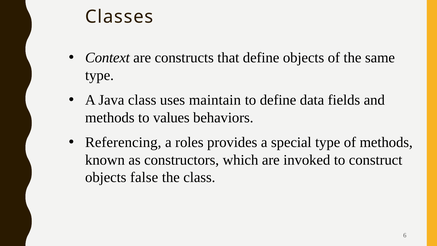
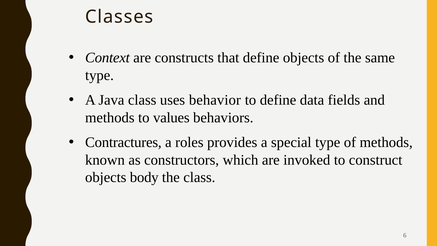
maintain: maintain -> behavior (215, 100)
Referencing: Referencing -> Contractures (123, 142)
false: false -> body (144, 177)
